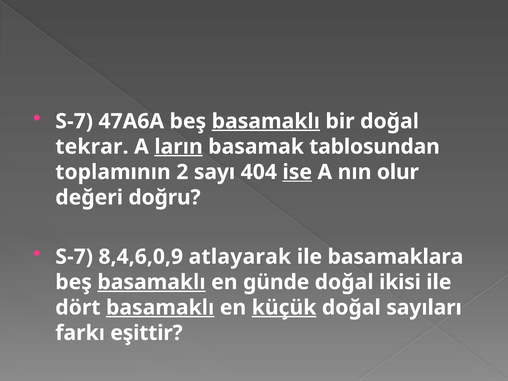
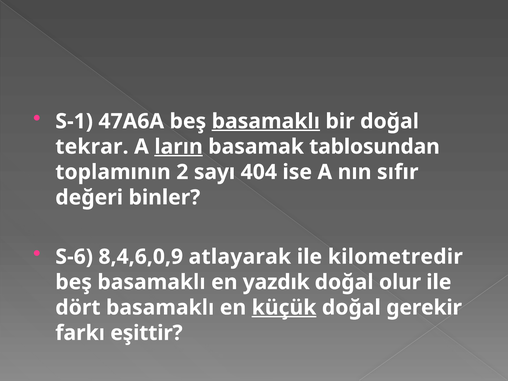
S-7: S-7 -> S-1 (74, 121)
ise underline: present -> none (297, 172)
olur: olur -> sıfır (398, 172)
doğru: doğru -> binler (164, 197)
S-7: S-7 -> S-6 (74, 257)
basamaklara: basamaklara -> kilometredir (395, 257)
basamaklı underline: present -> none (152, 282)
günde: günde -> yazdık (276, 282)
ikisi: ikisi -> olur (400, 282)
basamaklı underline: present -> none (160, 308)
sayıları: sayıları -> gerekir (424, 308)
